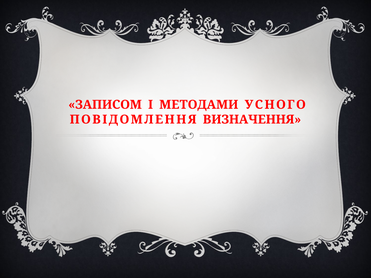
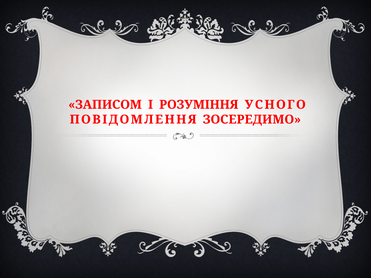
МЕТОДАМИ: МЕТОДАМИ -> РОЗУМІННЯ (199, 105)
ВИЗНАЧЕННЯ: ВИЗНАЧЕННЯ -> ЗОСЕРЕДИМО (252, 120)
